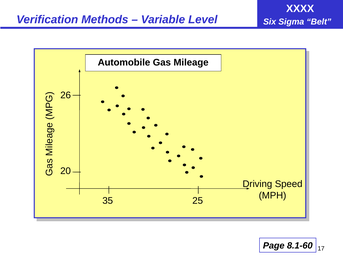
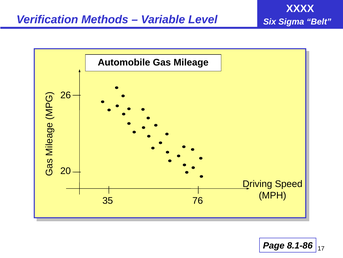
25: 25 -> 76 (198, 200)
8.1-60: 8.1-60 -> 8.1-86 (300, 245)
